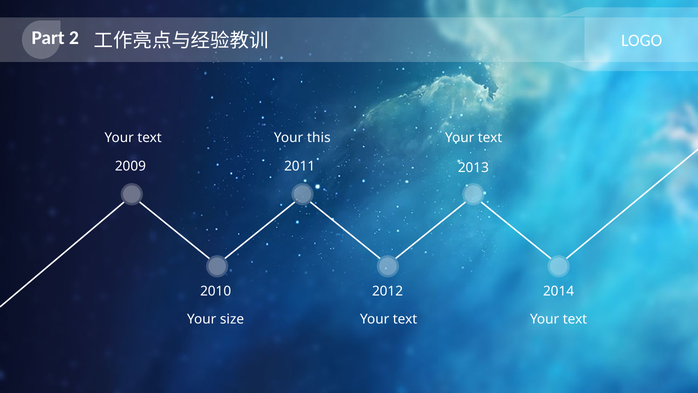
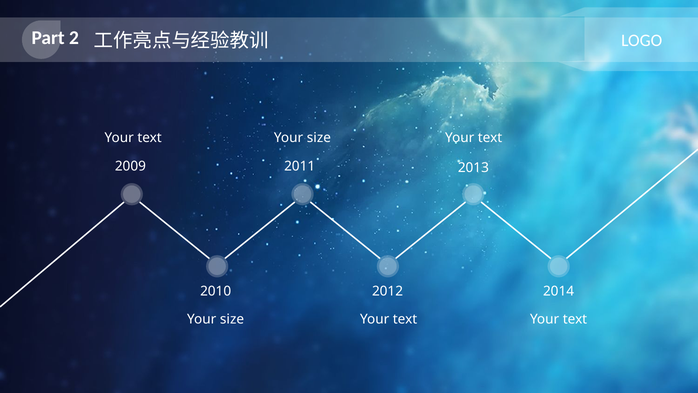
this: this -> size (319, 138)
